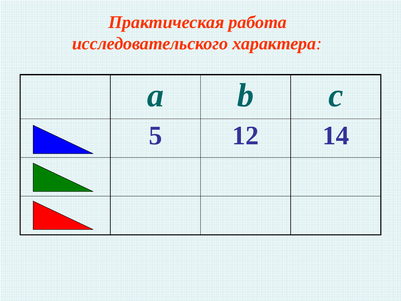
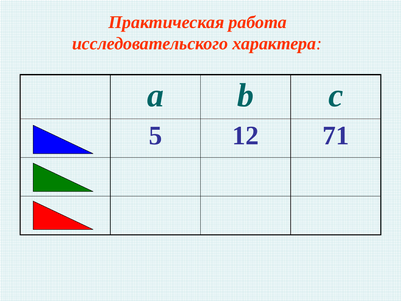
14: 14 -> 71 (336, 136)
